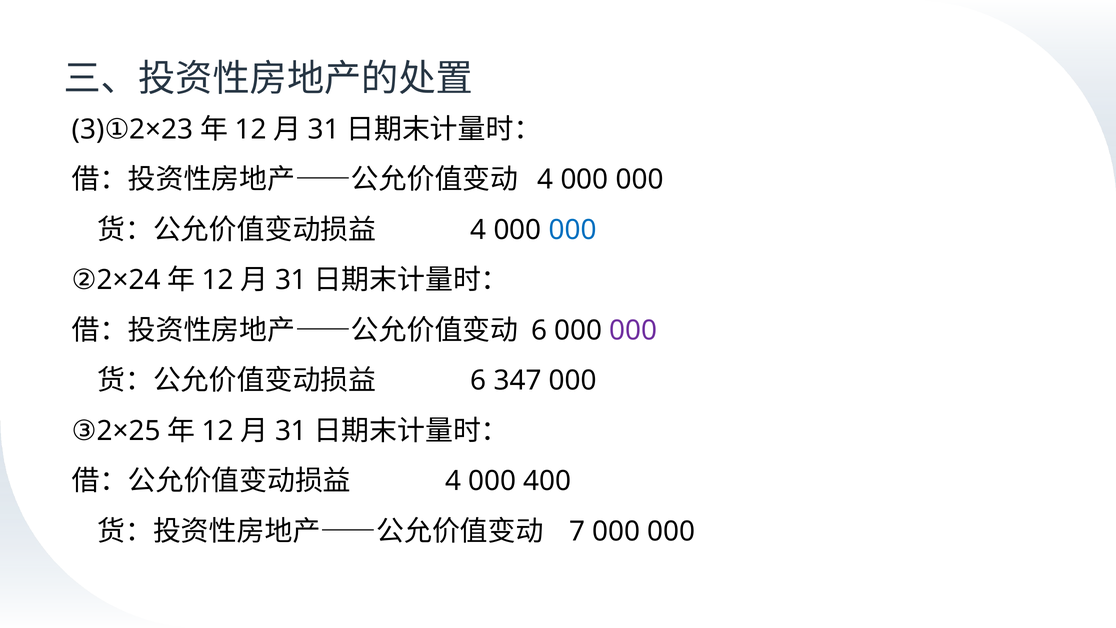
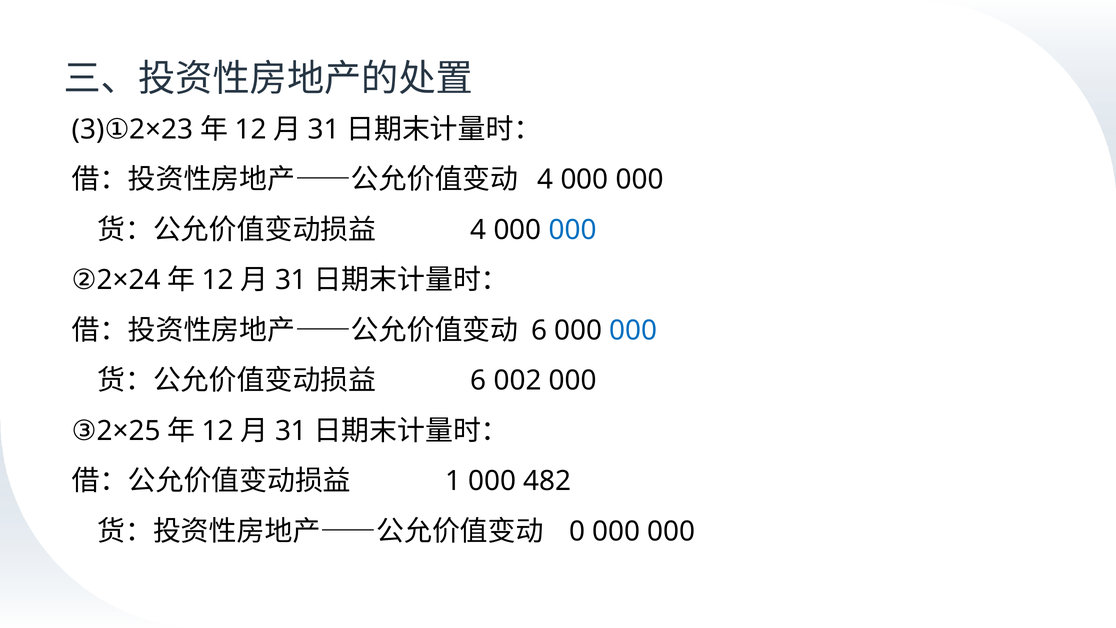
000 colour: purple -> blue (633, 330)
347: 347 -> 002 (518, 380)
4: 4 -> 1 (453, 481)
400: 400 -> 482 (547, 481)
7: 7 -> 0 (577, 531)
